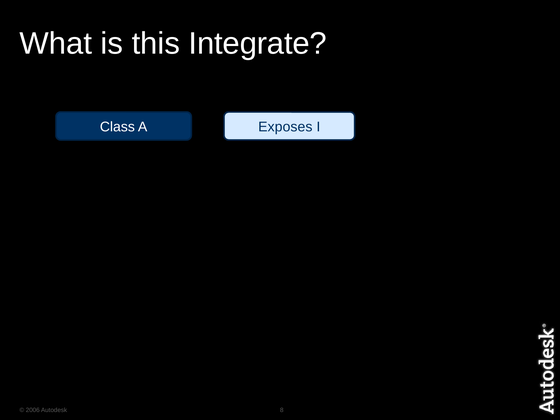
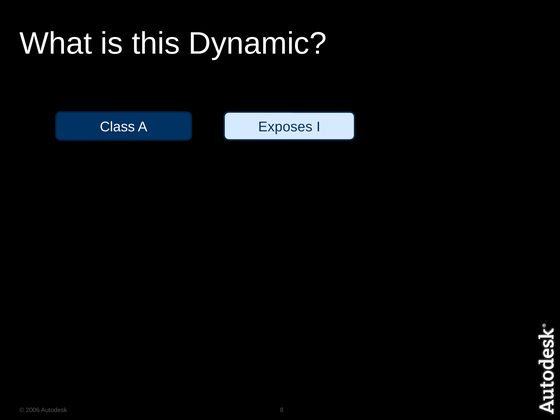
Integrate: Integrate -> Dynamic (258, 44)
